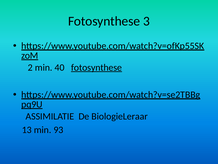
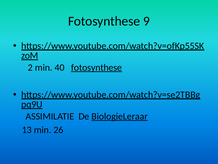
3: 3 -> 9 (146, 21)
BiologieLeraar underline: none -> present (120, 116)
93: 93 -> 26 (58, 130)
